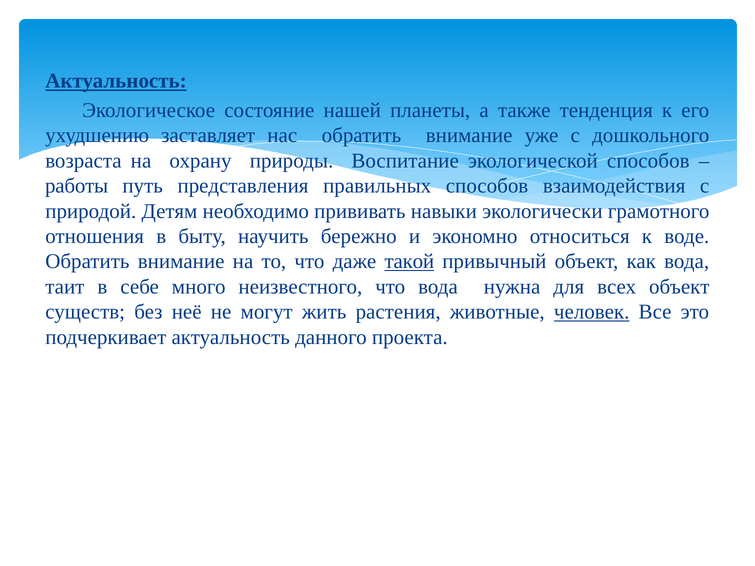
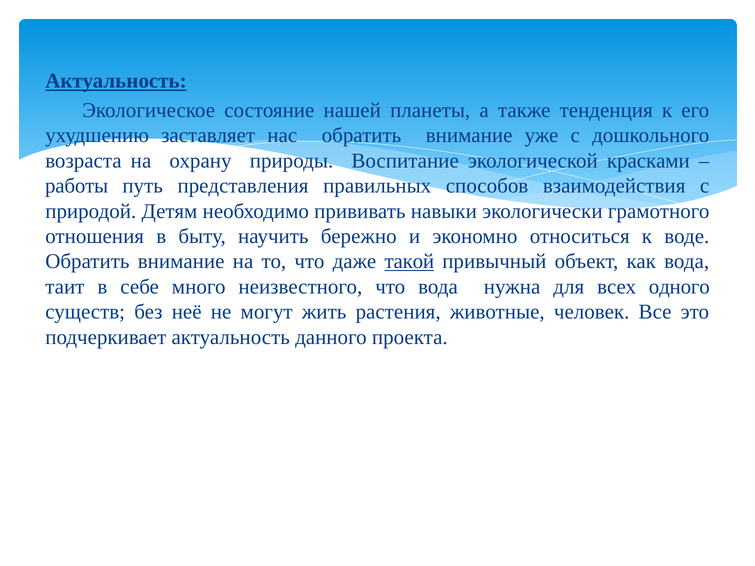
экологической способов: способов -> красками (648, 161)
всех объект: объект -> одного (679, 287)
человек underline: present -> none (592, 312)
